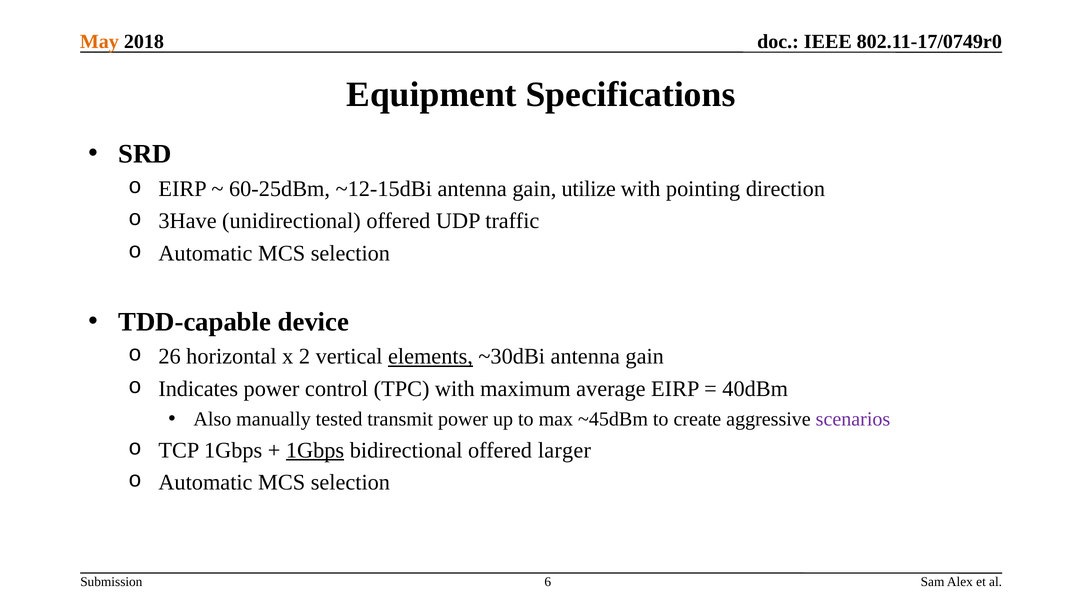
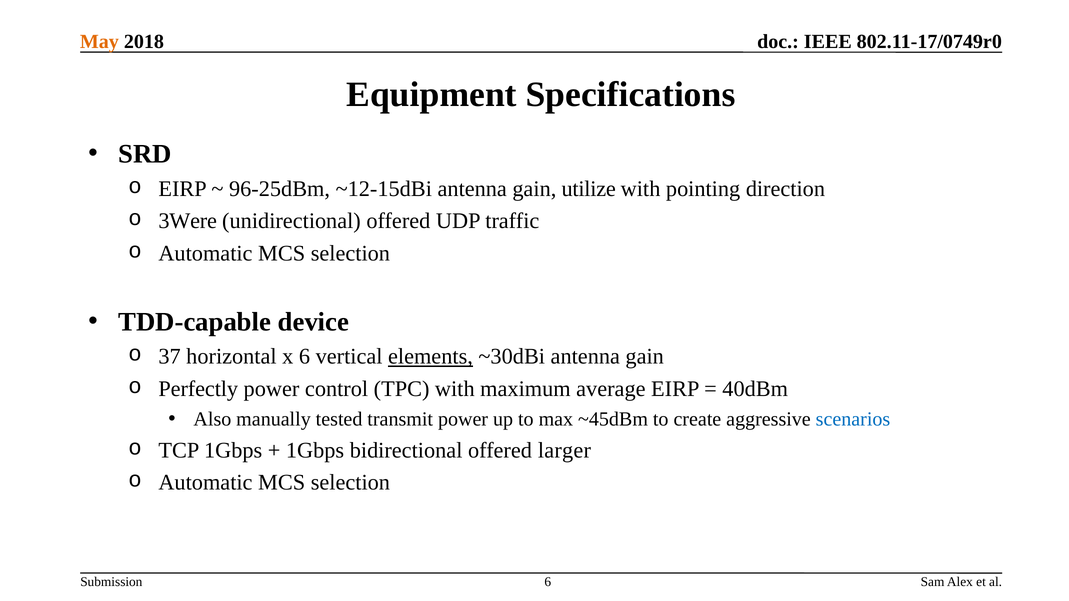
60-25dBm: 60-25dBm -> 96-25dBm (280, 189)
3Have: 3Have -> 3Were (188, 221)
26: 26 -> 37 (170, 357)
x 2: 2 -> 6 (304, 357)
Indicates: Indicates -> Perfectly (198, 389)
scenarios colour: purple -> blue (853, 419)
1Gbps underline: present -> none (315, 450)
